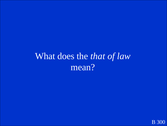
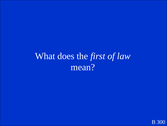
that: that -> first (98, 56)
